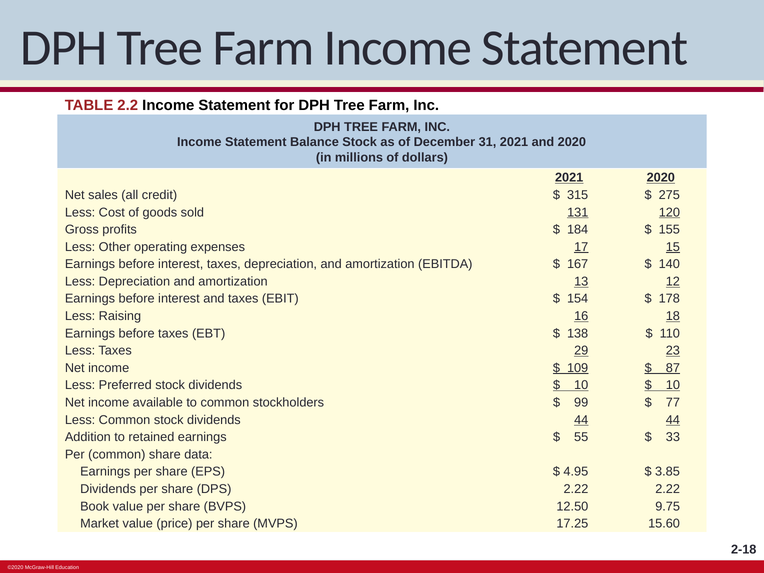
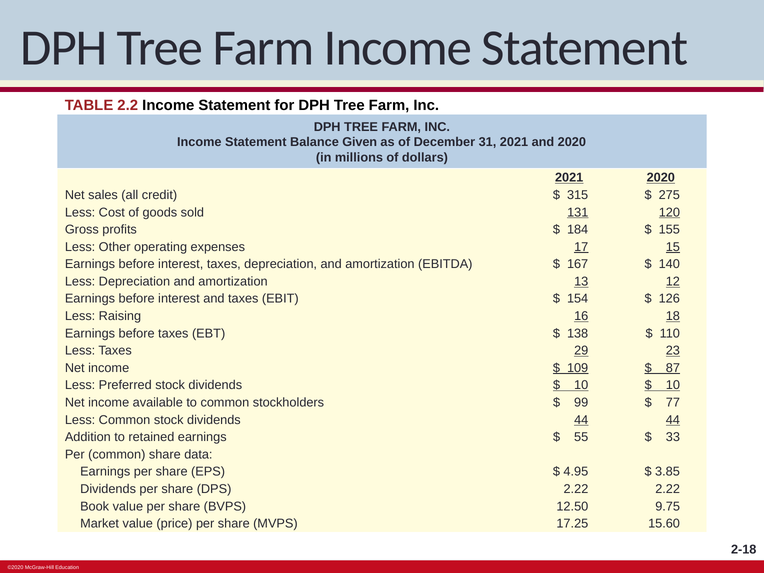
Balance Stock: Stock -> Given (360, 142)
178: 178 -> 126 (669, 299)
